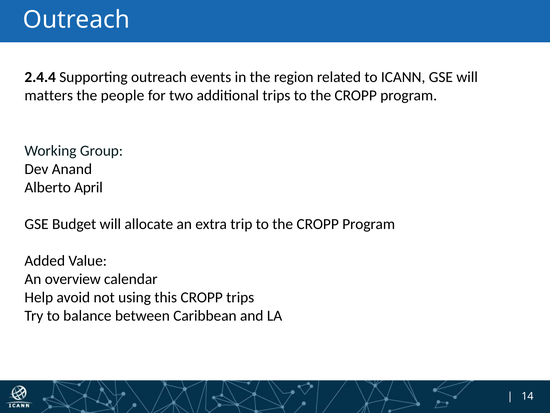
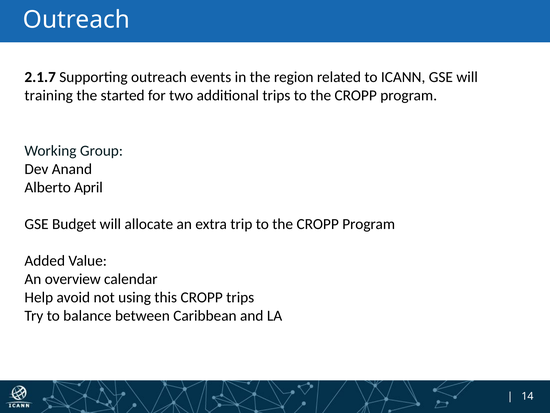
2.4.4: 2.4.4 -> 2.1.7 (40, 77)
matters: matters -> training (49, 95)
people: people -> started (123, 95)
